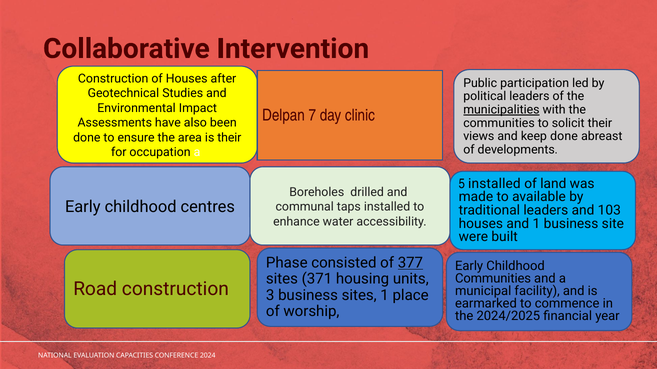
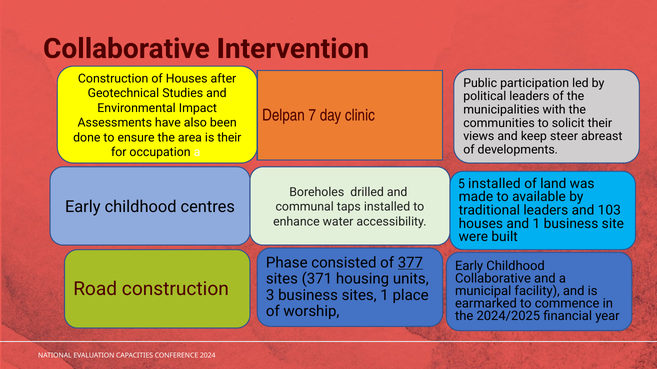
municipalities underline: present -> none (501, 110)
keep done: done -> steer (564, 137)
Communities: Communities -> Collaborative (493, 279)
